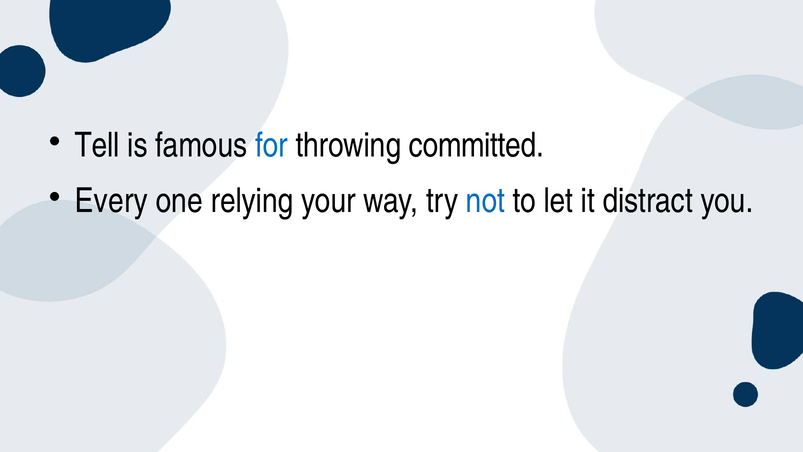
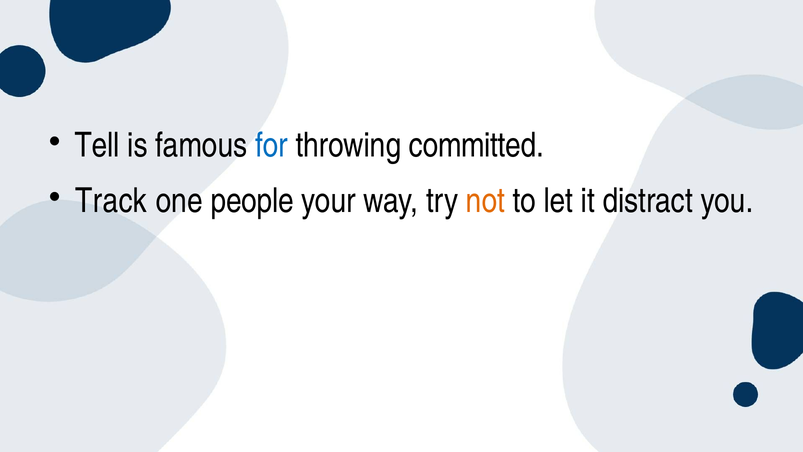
Every: Every -> Track (111, 201)
relying: relying -> people (252, 201)
not colour: blue -> orange (485, 201)
